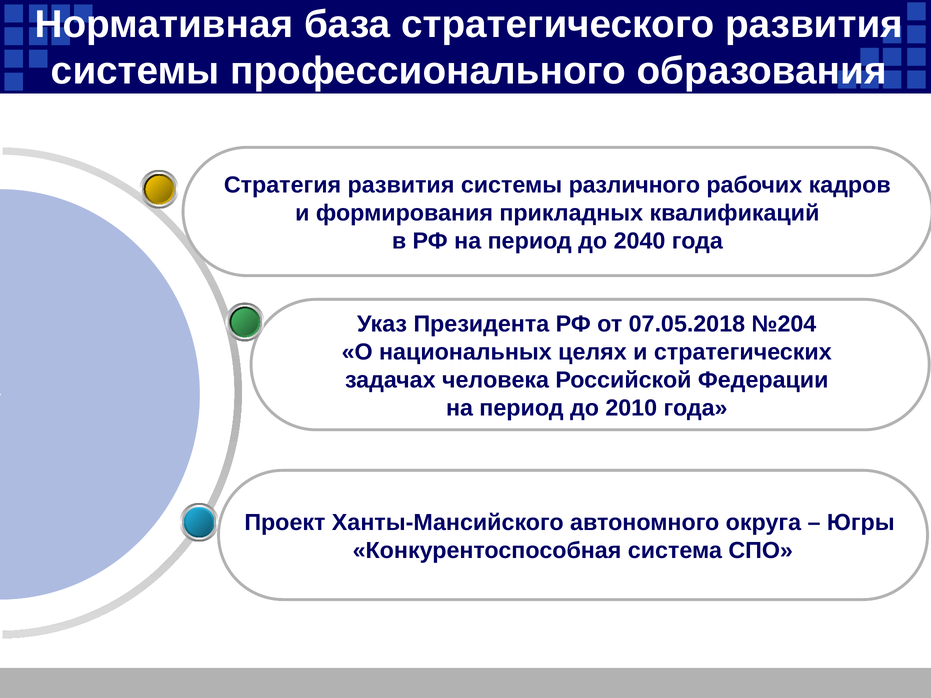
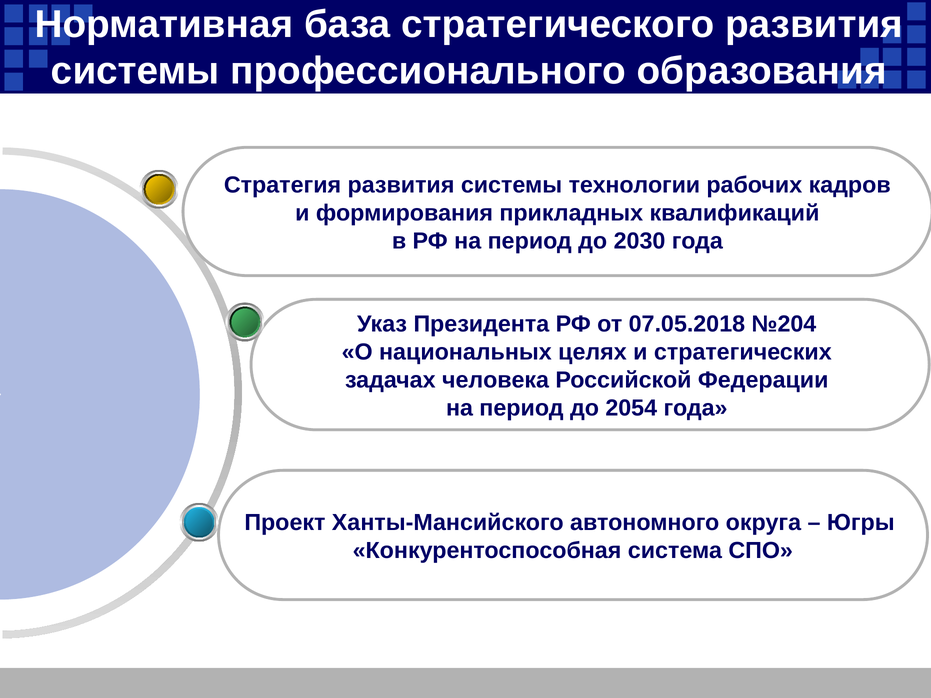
различного: различного -> технологии (634, 185)
2040: 2040 -> 2030 (640, 241)
2010: 2010 -> 2054 (631, 408)
